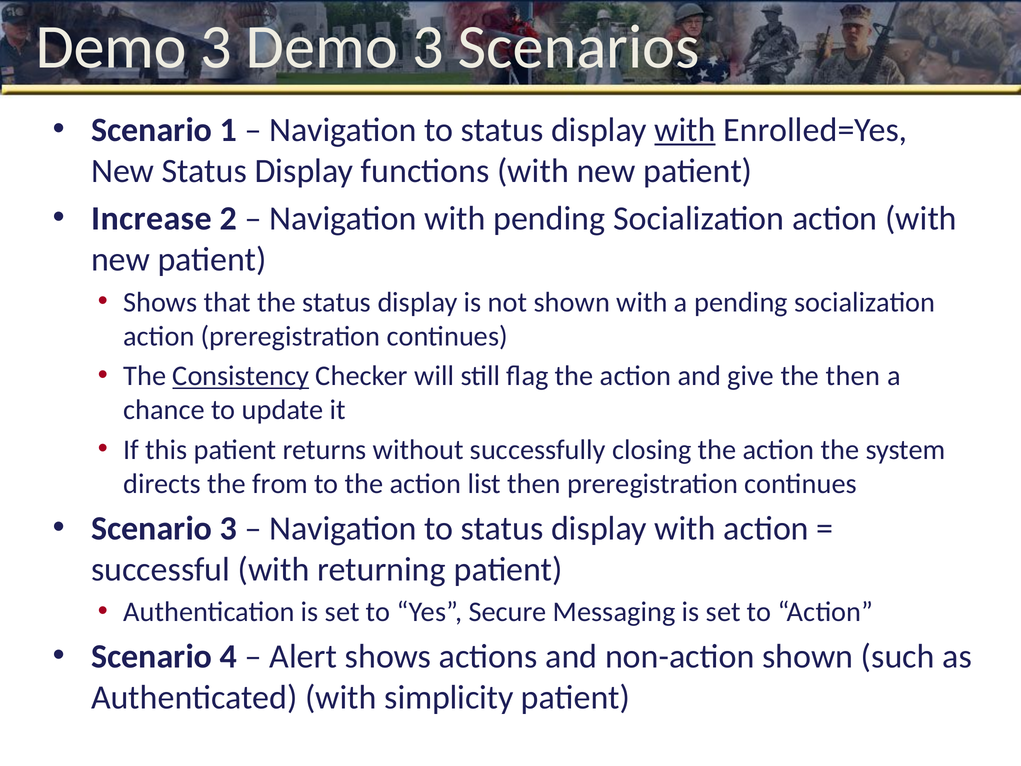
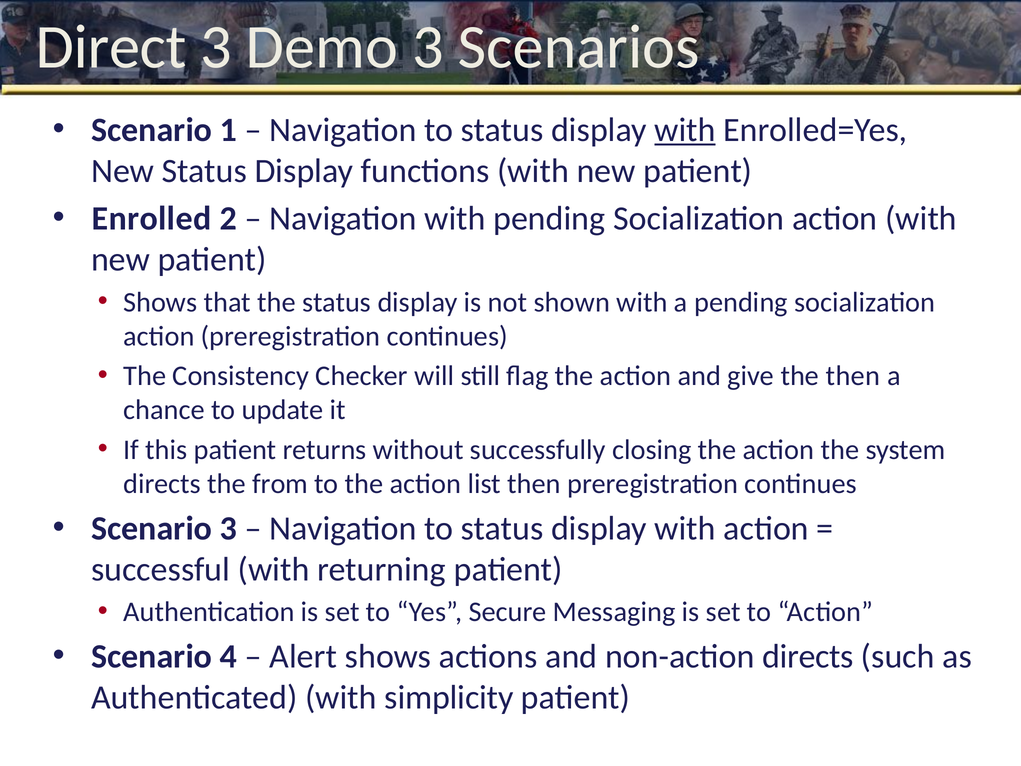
Demo: Demo -> Direct (111, 47)
Increase: Increase -> Enrolled (151, 218)
Consistency underline: present -> none (241, 376)
non-action shown: shown -> directs (808, 656)
